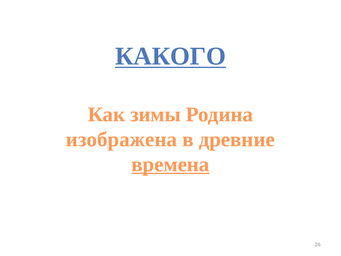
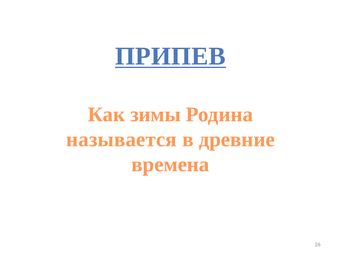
КАКОГО: КАКОГО -> ПРИПЕВ (170, 56)
изображена: изображена -> называется (121, 139)
времена underline: present -> none (170, 164)
